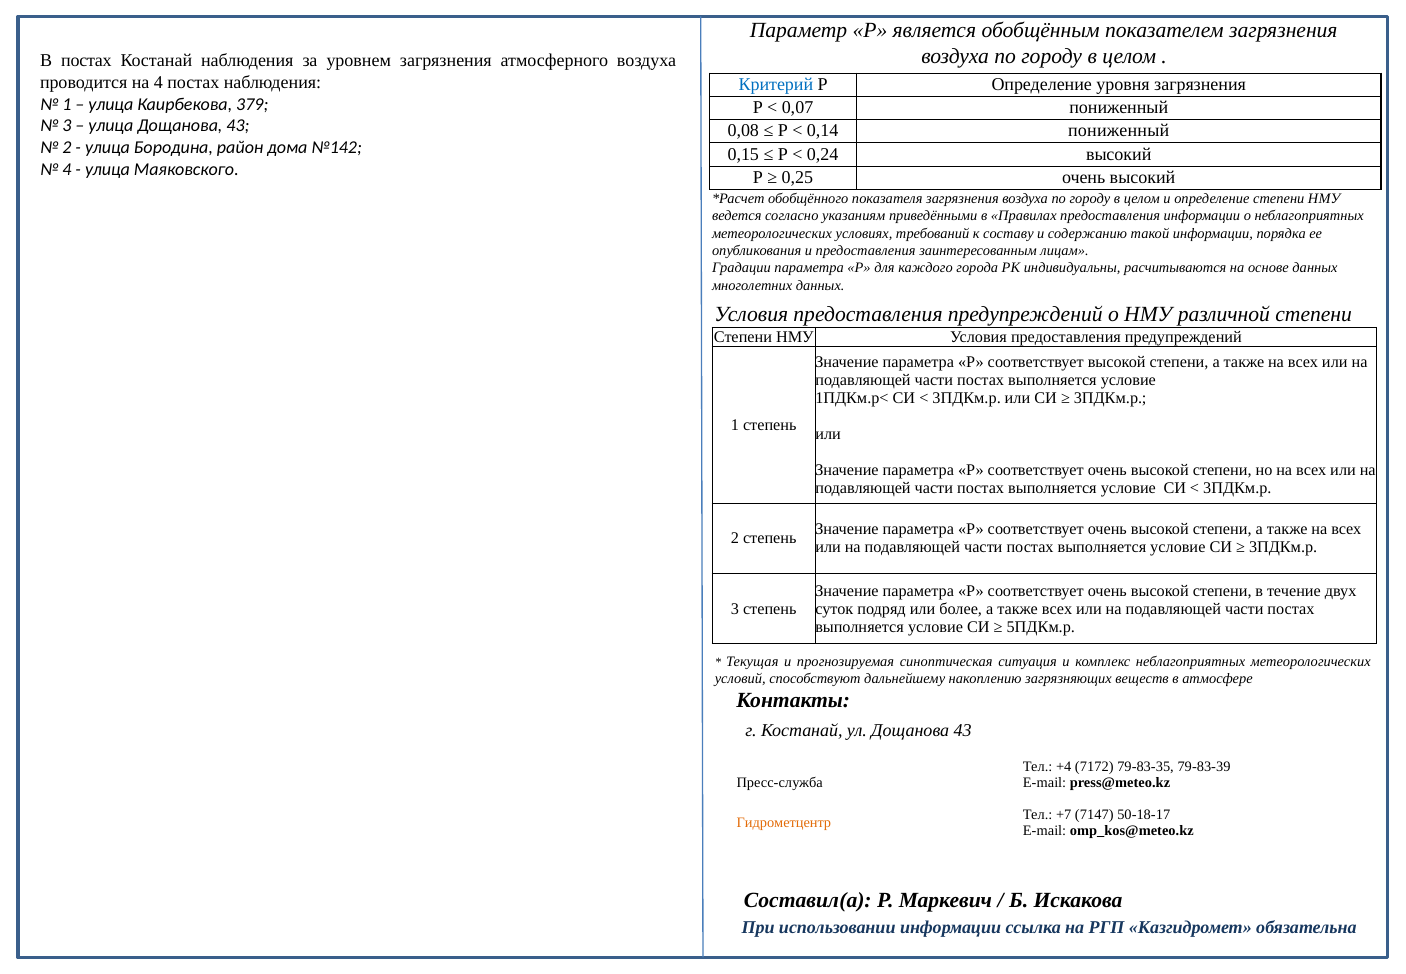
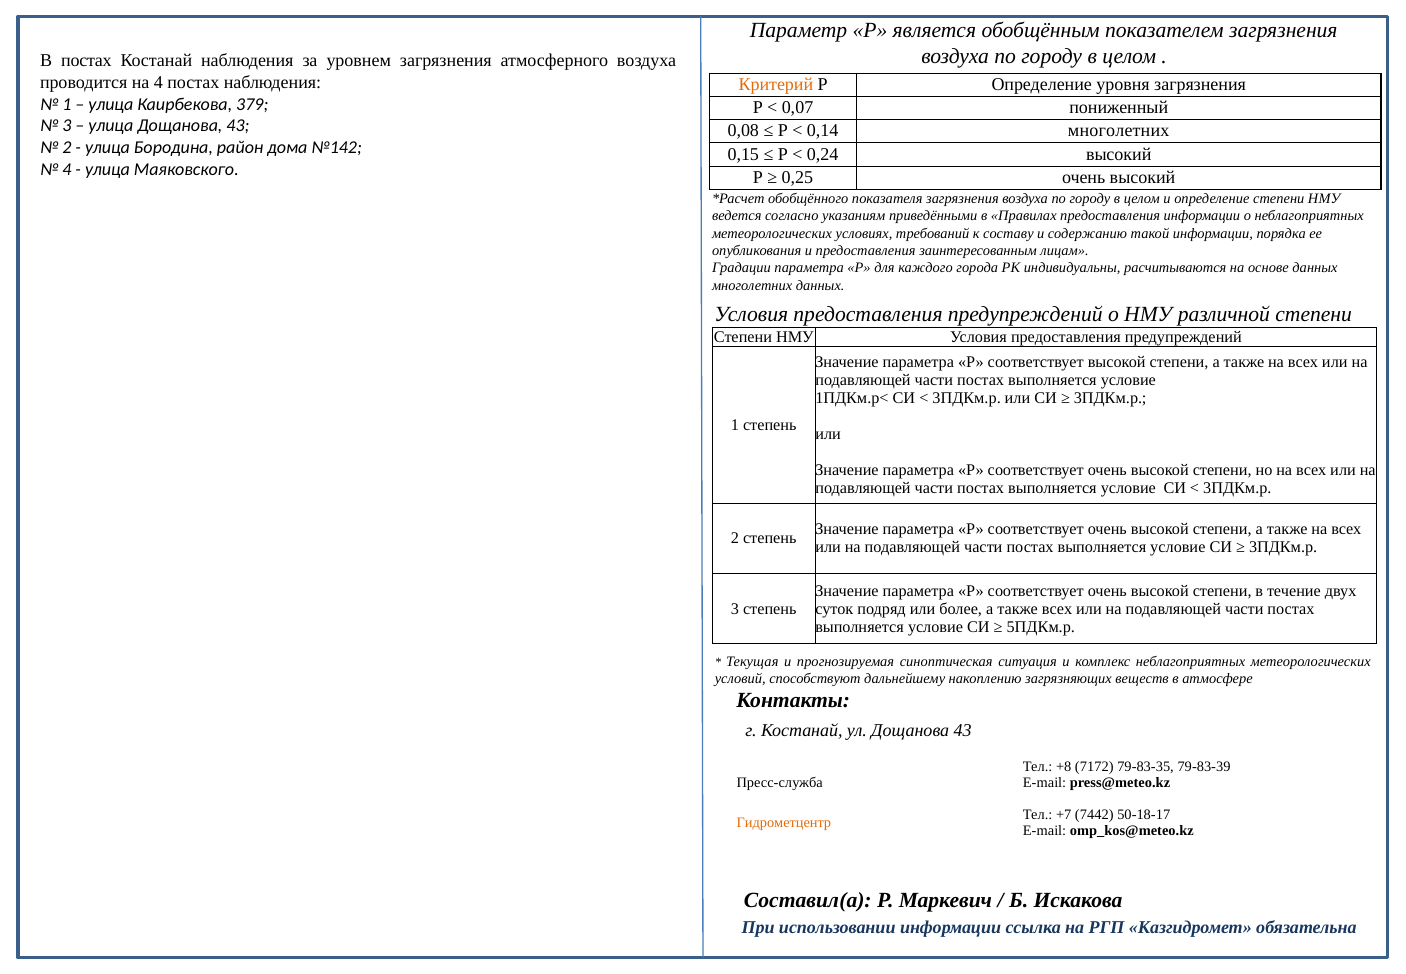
Критерий colour: blue -> orange (776, 84)
0,14 пониженный: пониженный -> многолетних (1119, 131)
+4: +4 -> +8 (1064, 766)
7147: 7147 -> 7442 (1094, 814)
